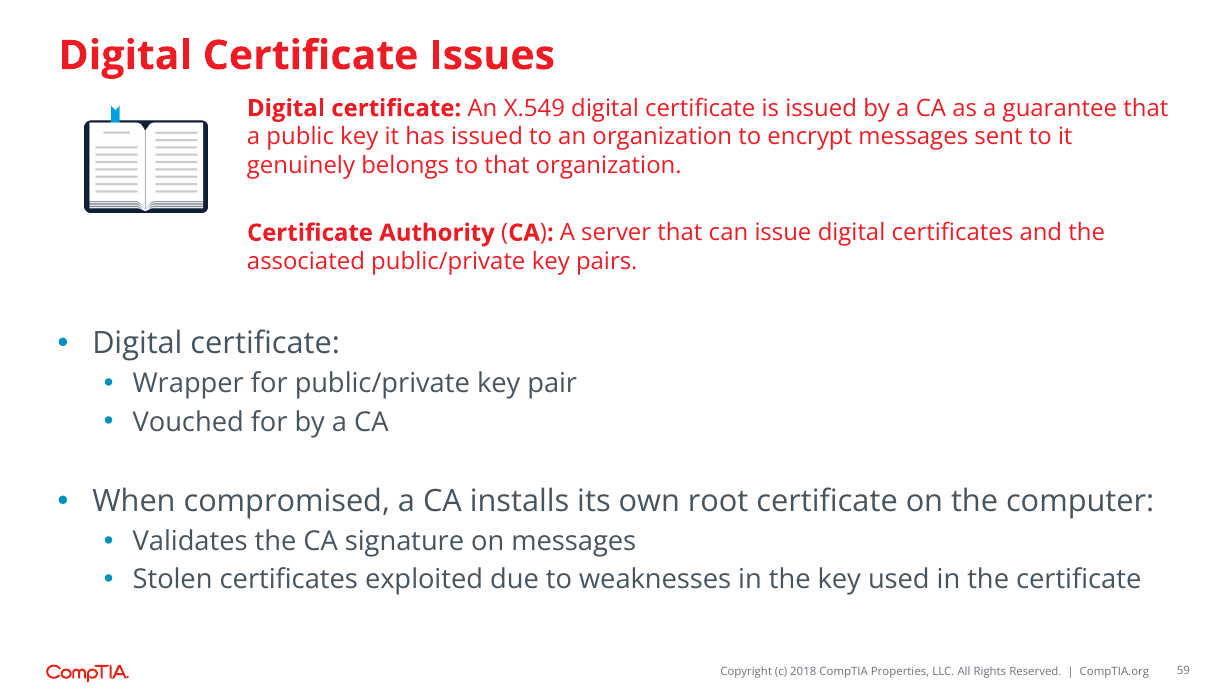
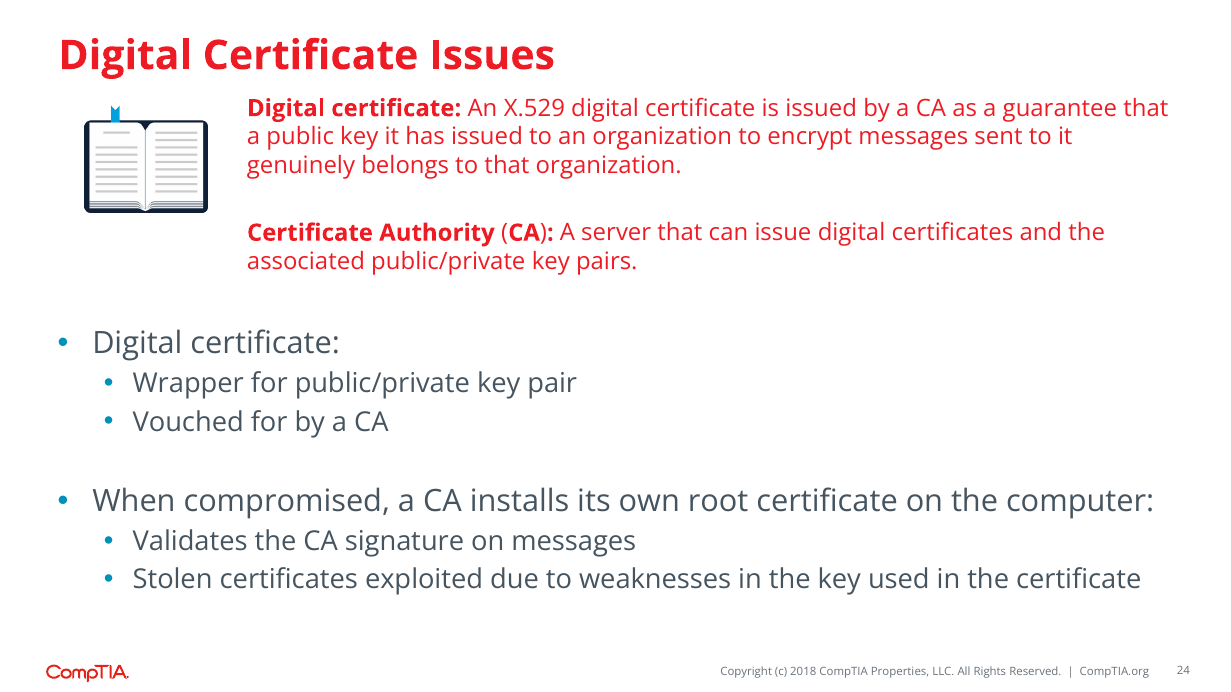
X.549: X.549 -> X.529 (534, 108)
59: 59 -> 24 (1183, 671)
